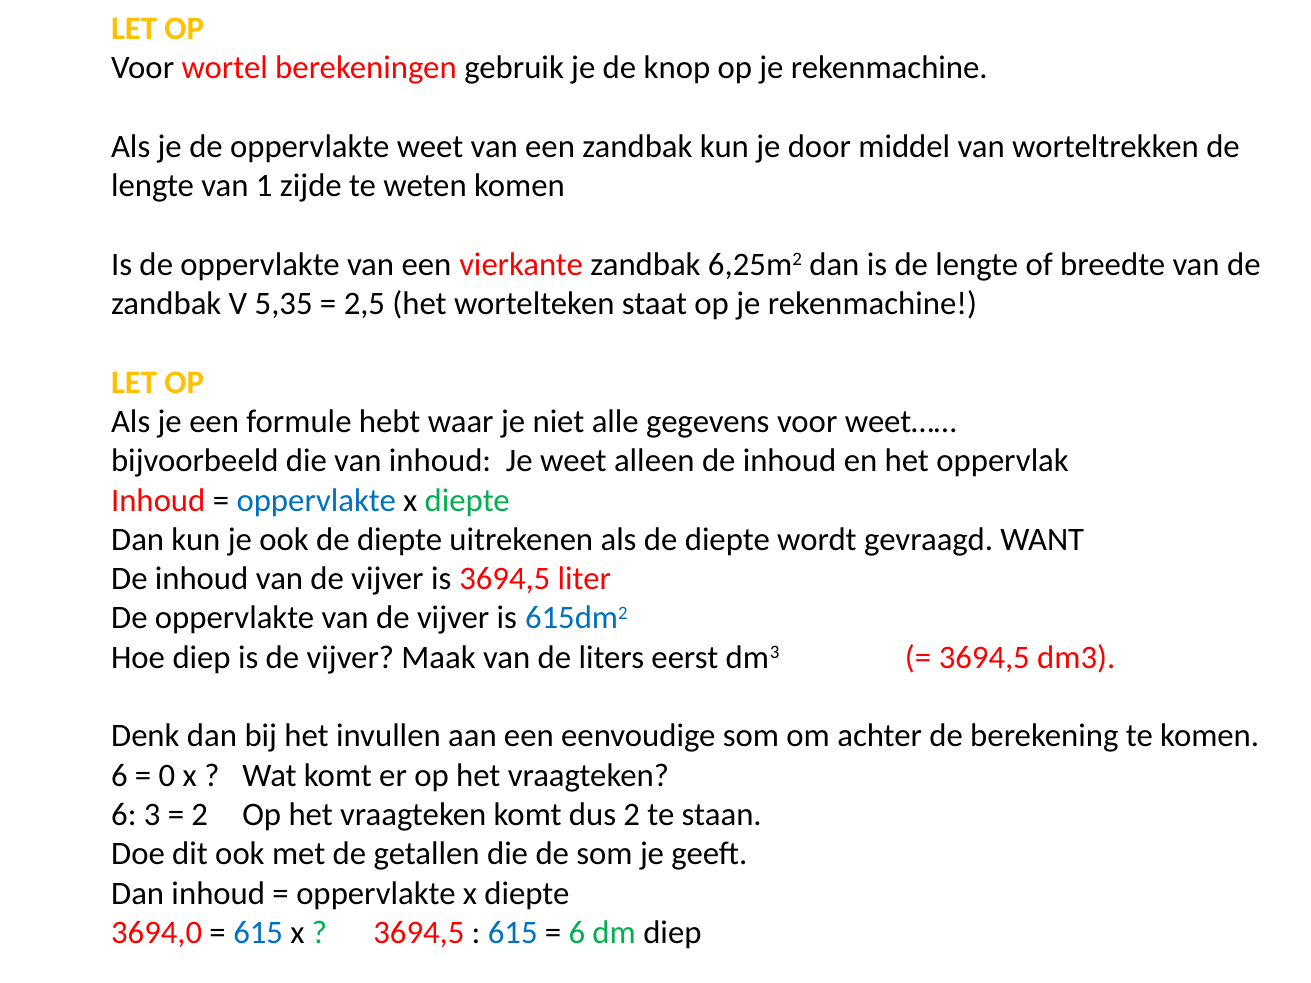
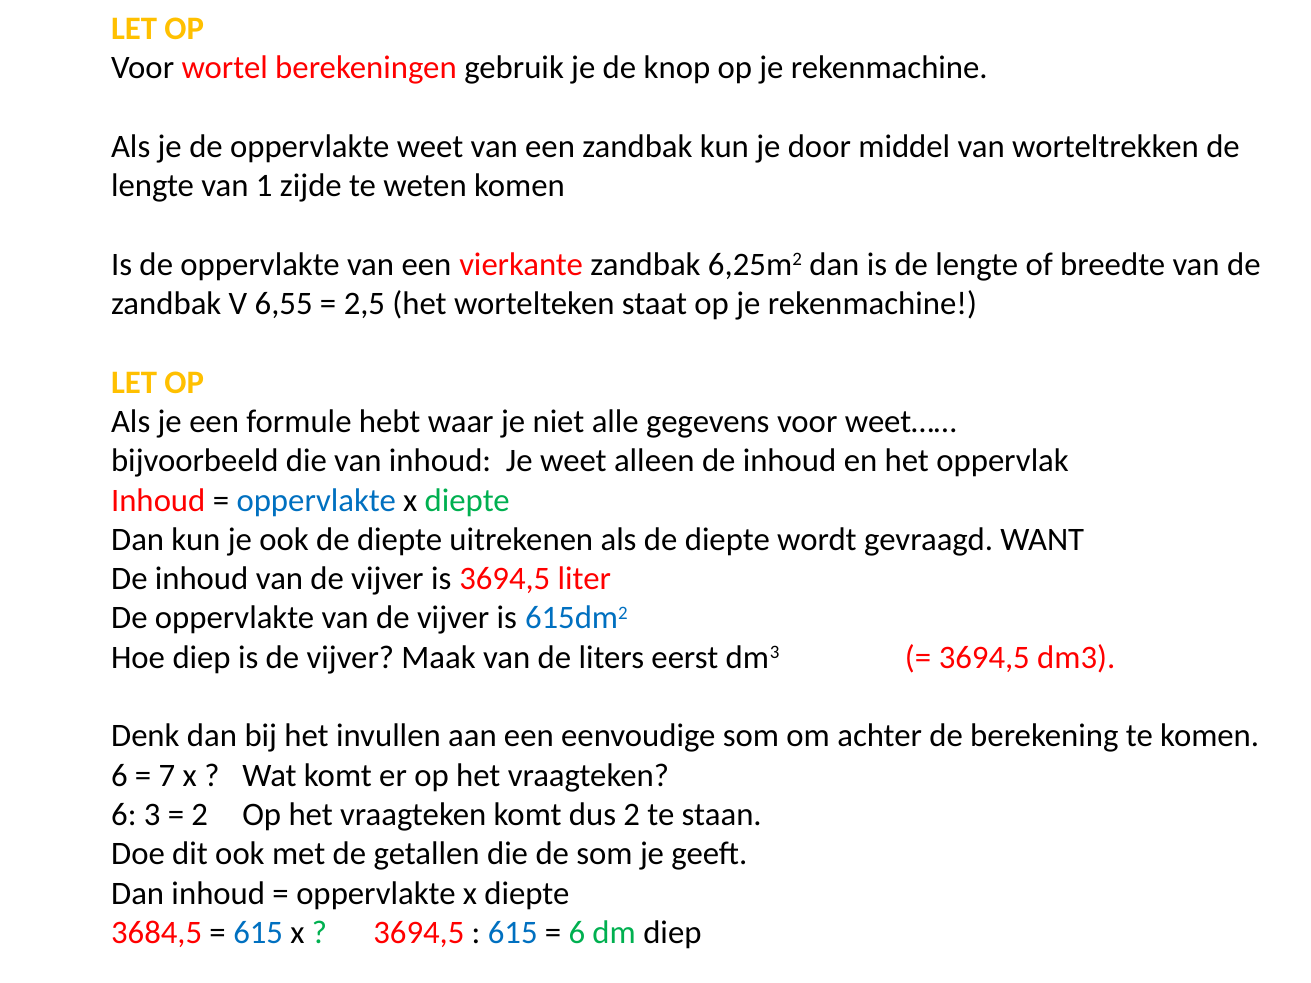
5,35: 5,35 -> 6,55 (284, 304)
0: 0 -> 7 (167, 776)
3694,0: 3694,0 -> 3684,5 (157, 933)
